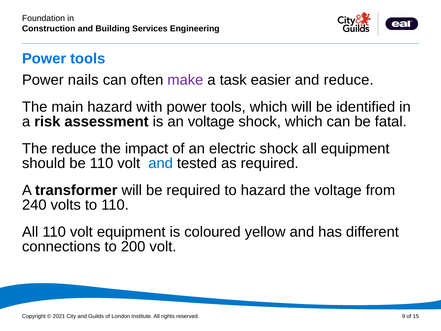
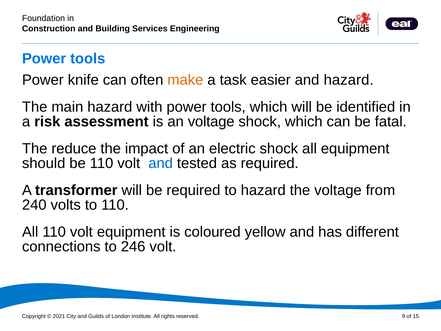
nails: nails -> knife (83, 80)
make colour: purple -> orange (185, 80)
and reduce: reduce -> hazard (349, 80)
200: 200 -> 246 (133, 247)
